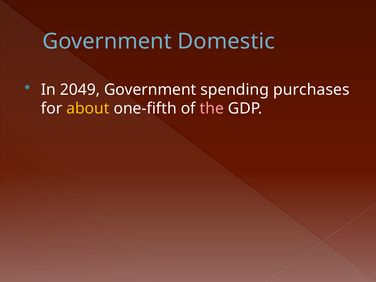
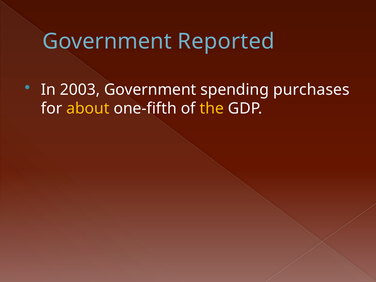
Domestic: Domestic -> Reported (226, 41)
2049: 2049 -> 2003 (80, 90)
the colour: pink -> yellow (212, 109)
